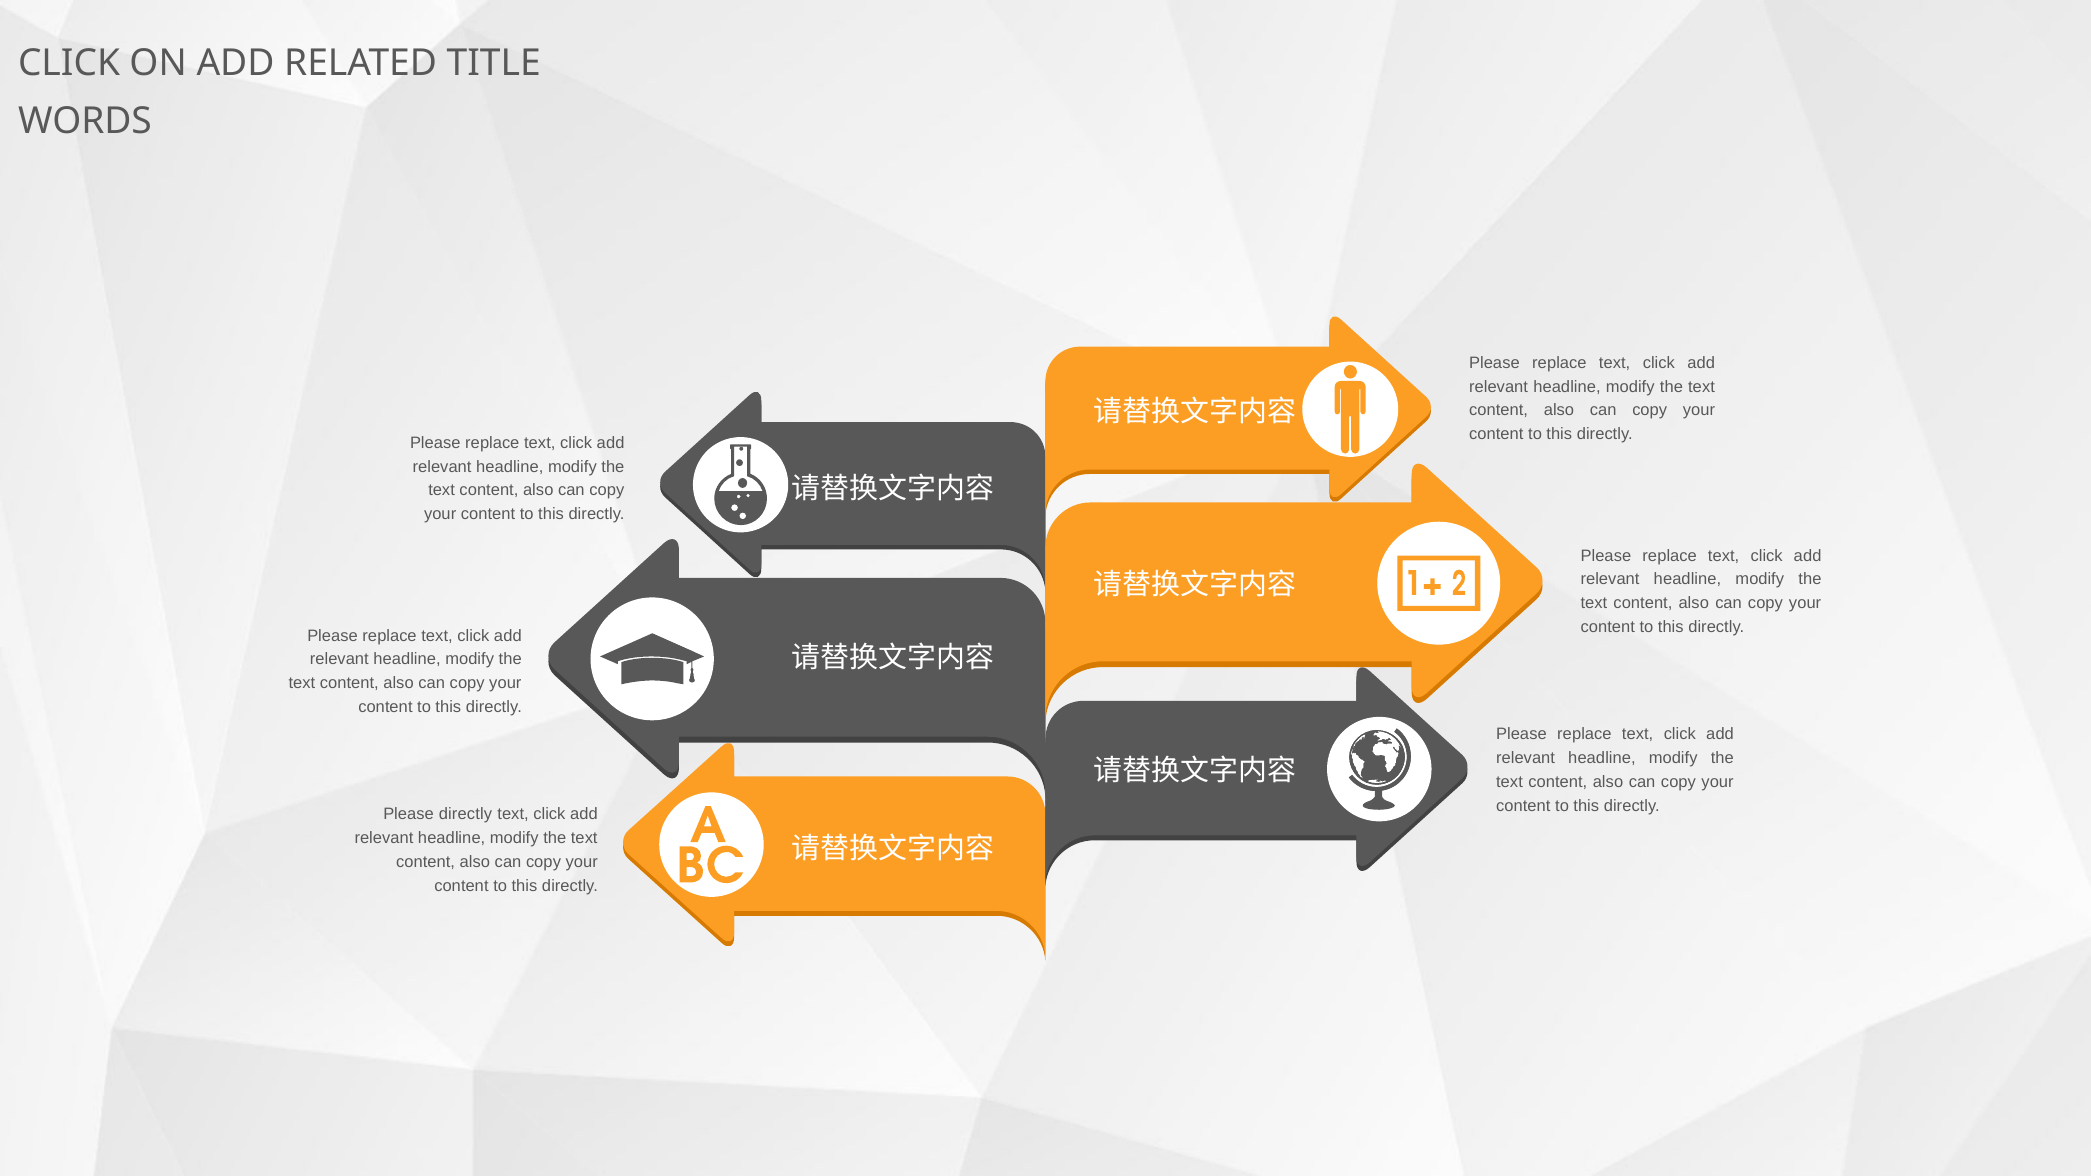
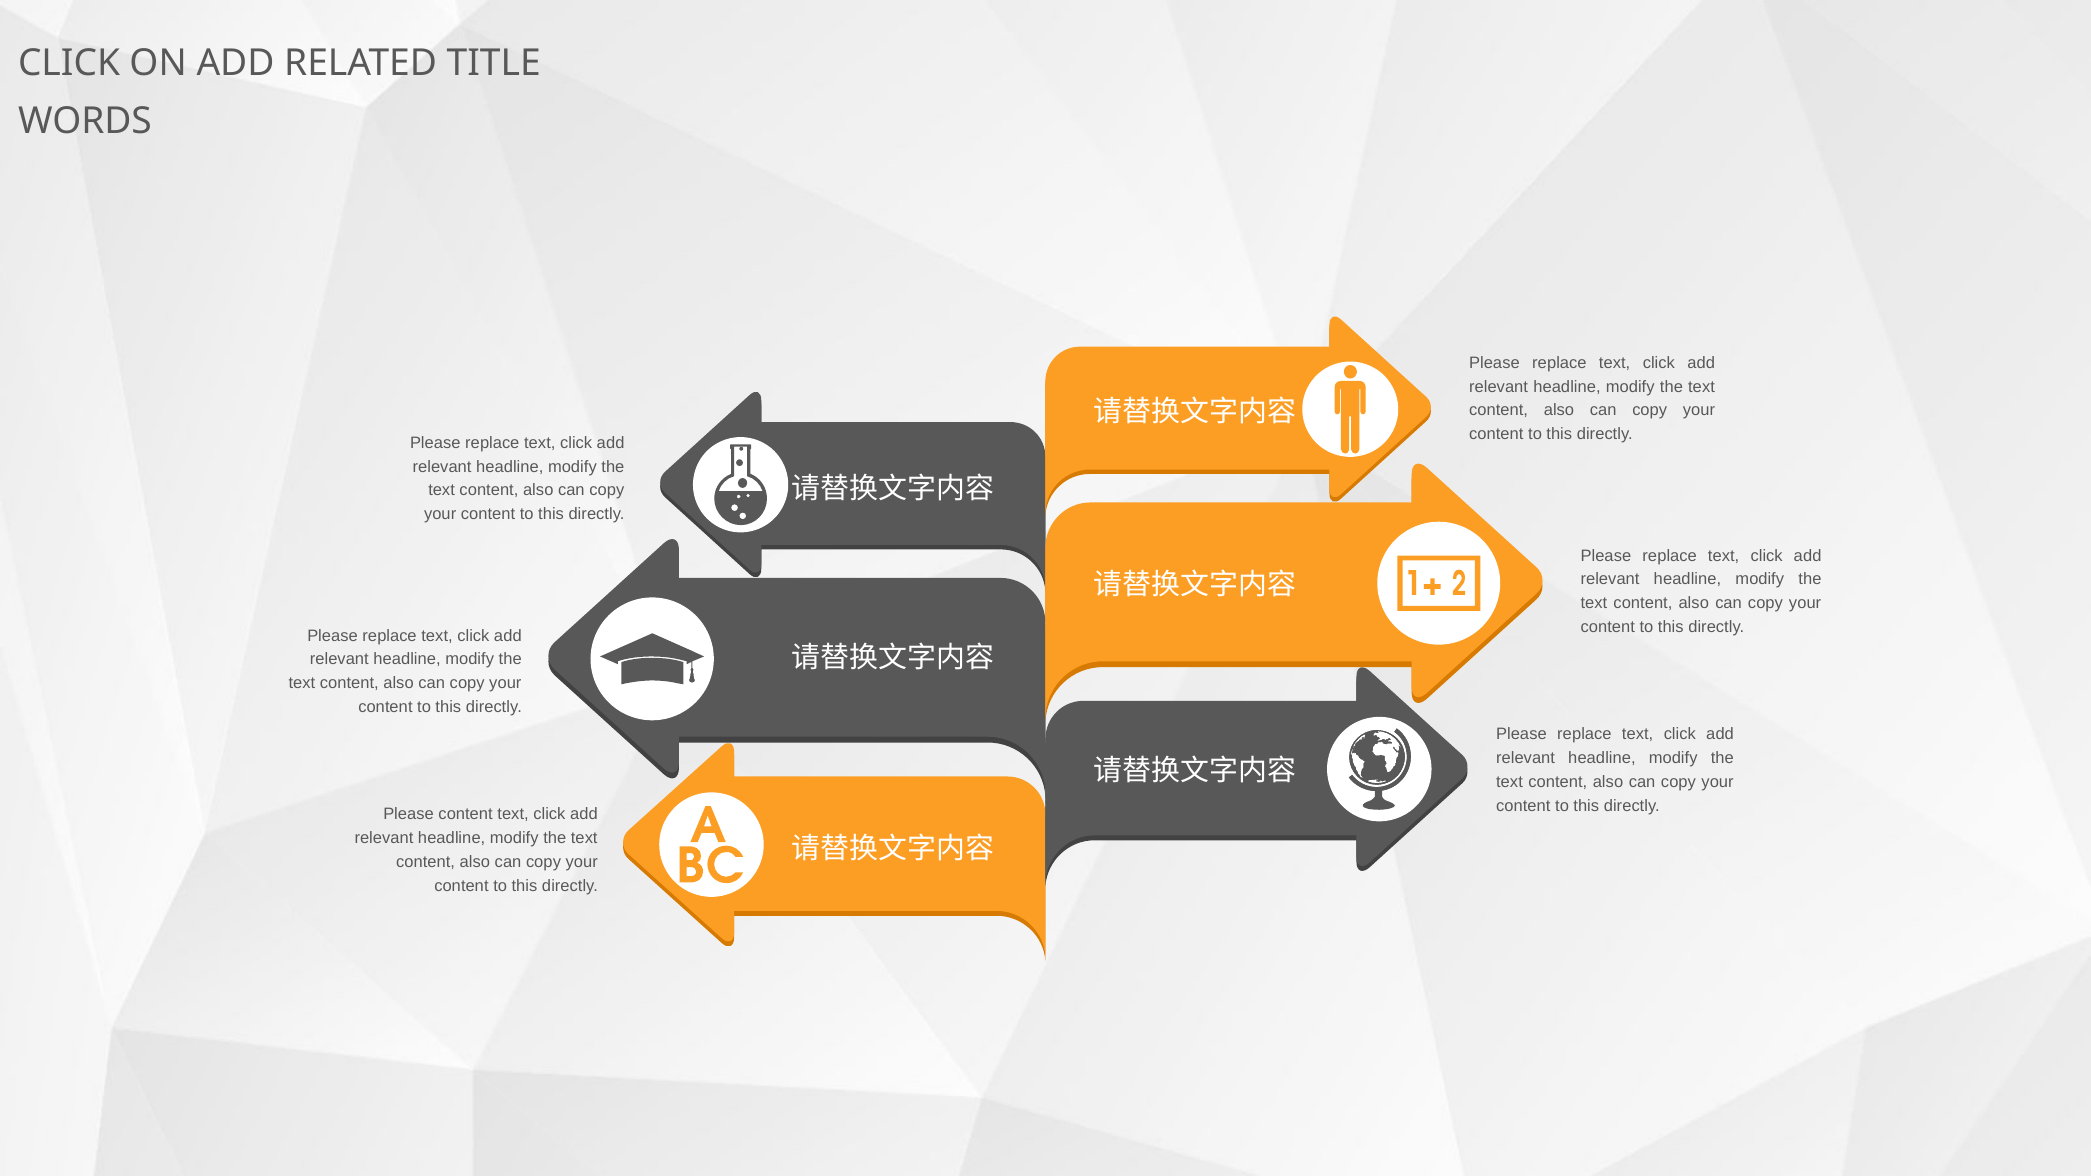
Please directly: directly -> content (466, 815)
